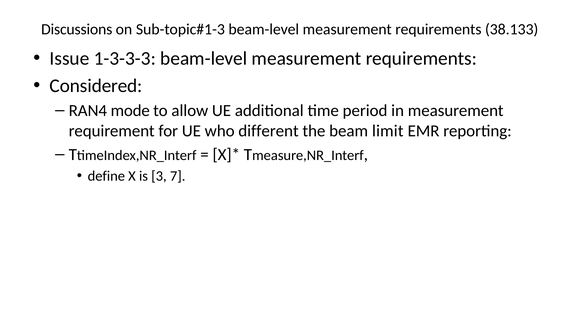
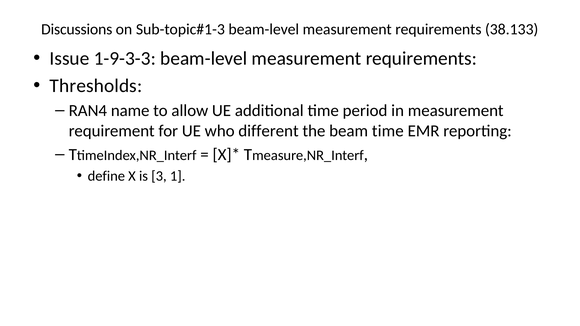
1-3-3-3: 1-3-3-3 -> 1-9-3-3 (125, 59)
Considered: Considered -> Thresholds (96, 86)
mode: mode -> name (130, 111)
beam limit: limit -> time (388, 131)
7: 7 -> 1 (178, 176)
